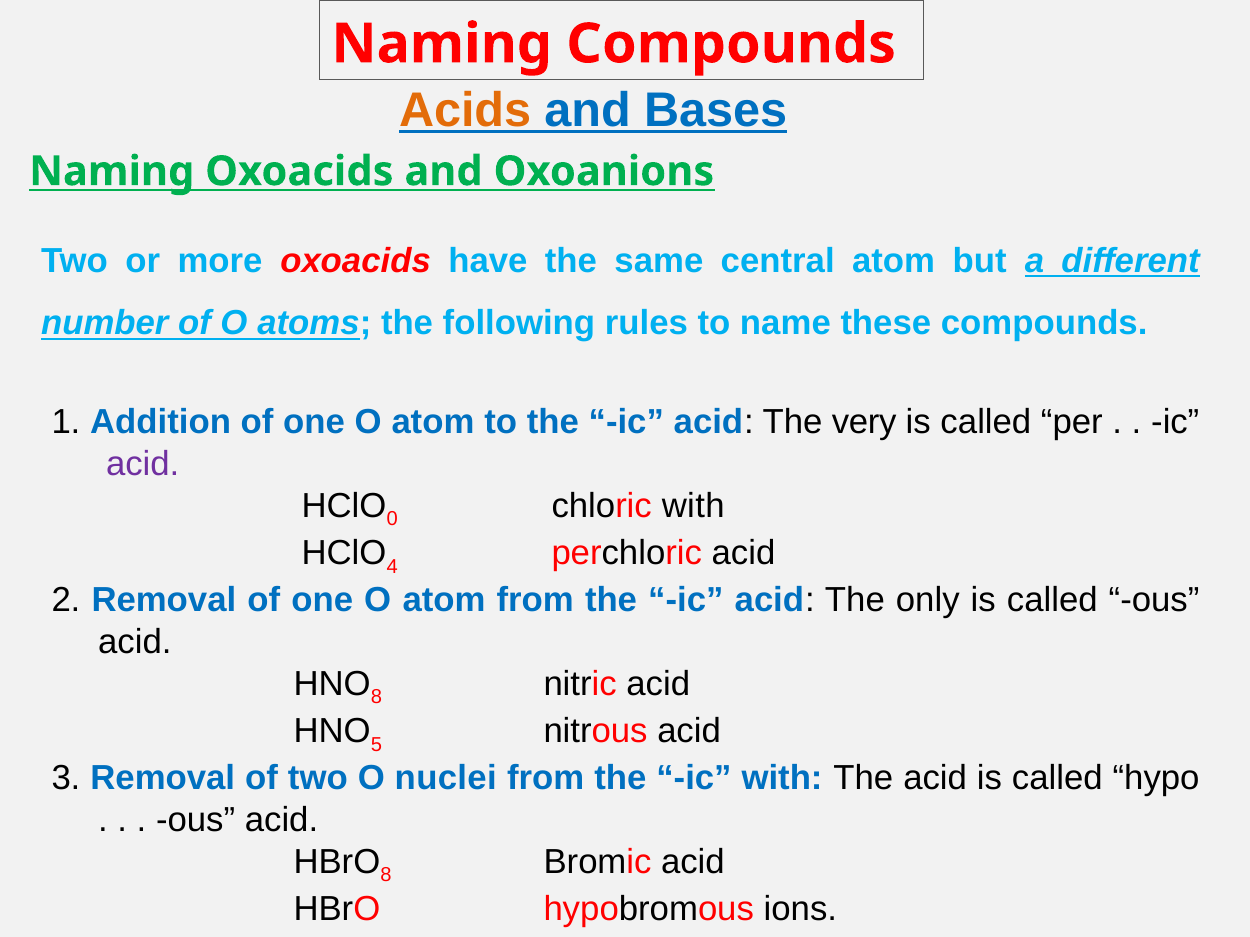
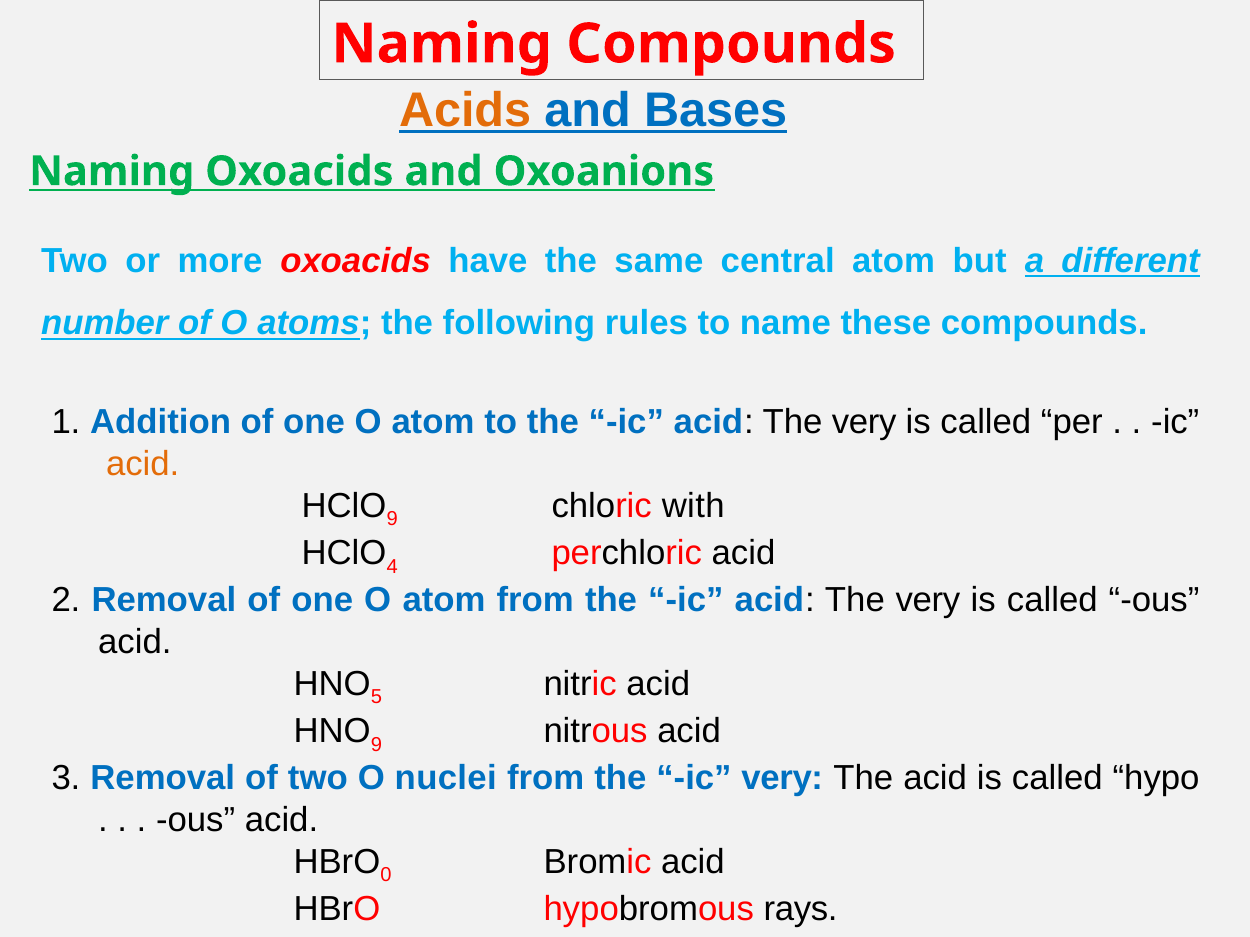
acid colour: purple -> orange (143, 464)
0: 0 -> 9 (392, 519)
only: only -> very (928, 601)
8: 8 -> 5 (376, 698)
5: 5 -> 9 (376, 745)
ic with: with -> very (782, 779)
HBrO 8: 8 -> 0 (386, 876)
ions: ions -> rays (801, 910)
